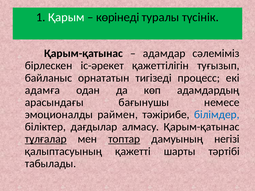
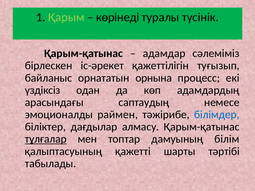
Қарым colour: white -> light green (66, 17)
тигізеді: тигізеді -> орнына (154, 78)
адамға: адамға -> үздiксiз (43, 90)
бағынушы: бағынушы -> саптаудың (144, 102)
топтар underline: present -> none (124, 139)
негізі: негізі -> білім (227, 139)
